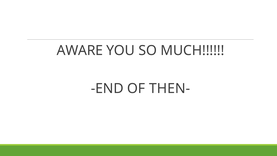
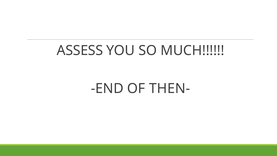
AWARE: AWARE -> ASSESS (80, 50)
